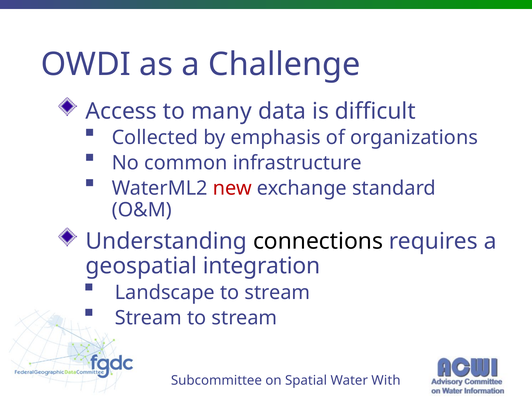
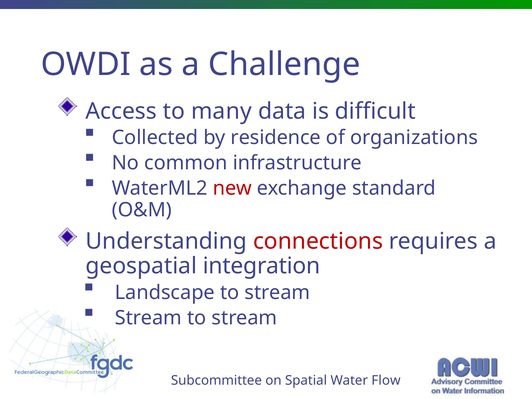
emphasis: emphasis -> residence (276, 138)
connections colour: black -> red (318, 241)
With: With -> Flow (386, 380)
